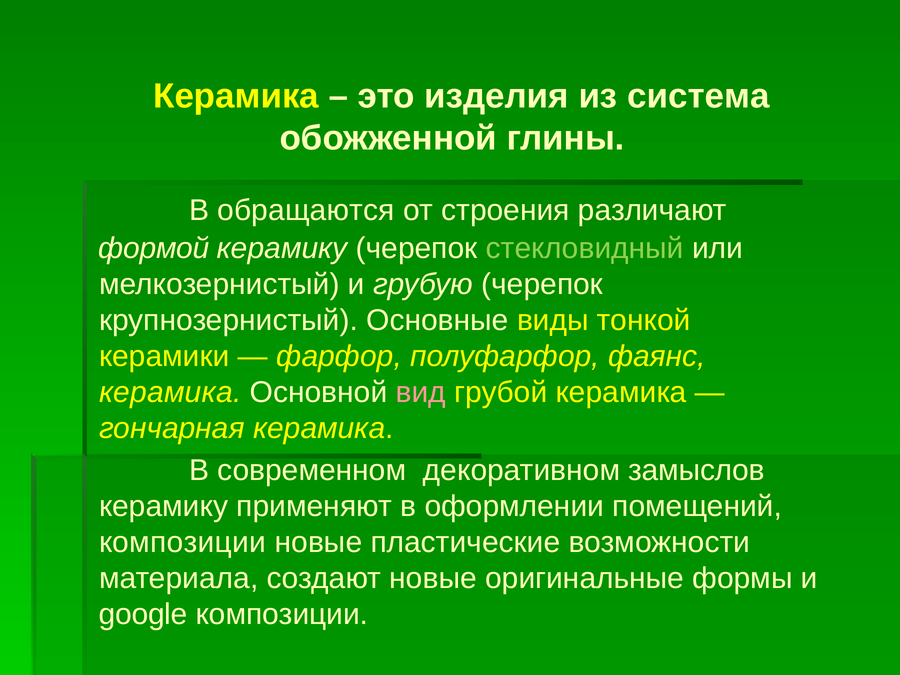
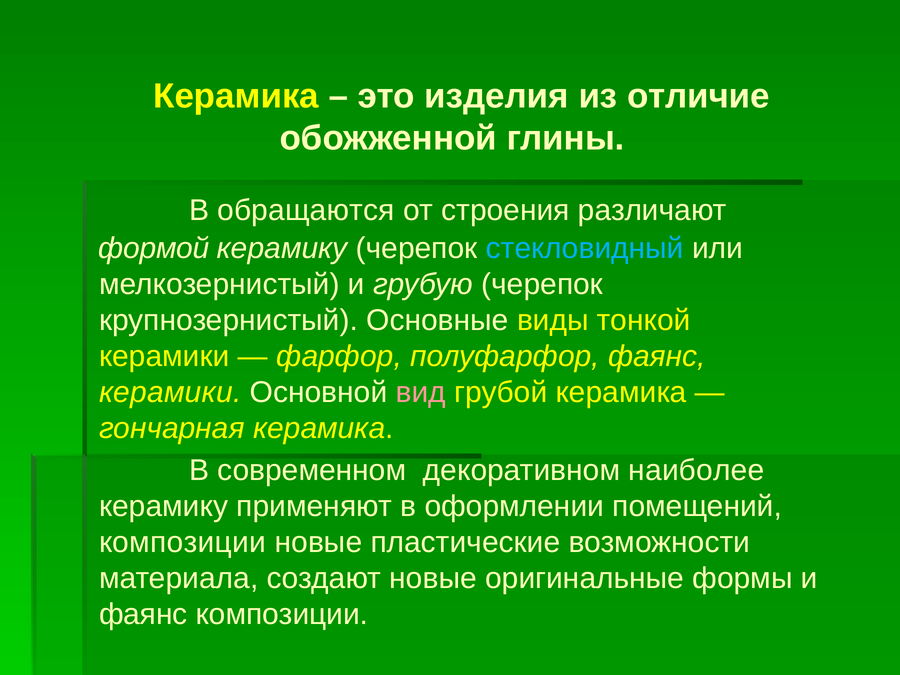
система: система -> отличие (698, 96)
стекловидный colour: light green -> light blue (585, 248)
керамика: керамика -> керамики (170, 392)
замыслов: замыслов -> наиболее (696, 470)
google: google -> фаянс (143, 614)
